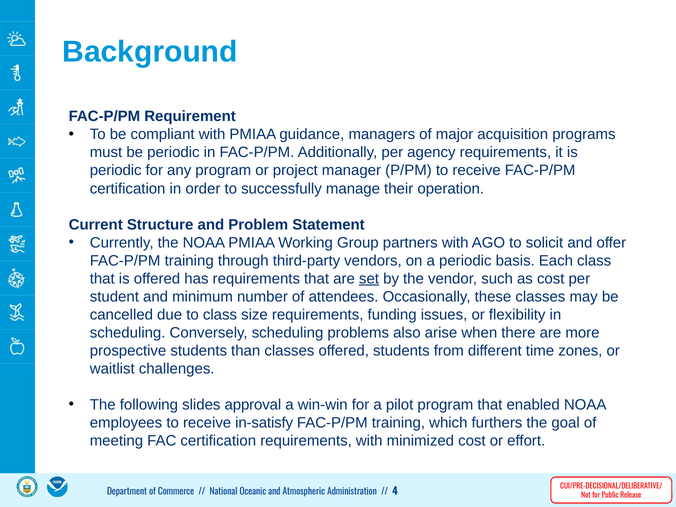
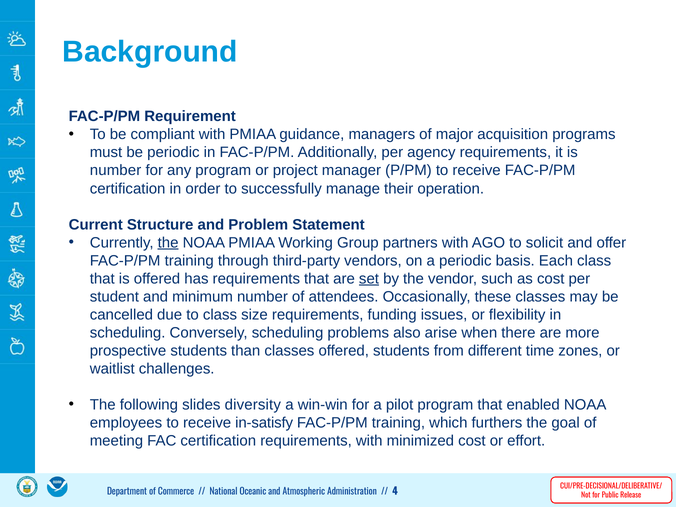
periodic: periodic -> number (116, 171)
the underline: none -> present (168, 243)
approval: approval -> diversity (253, 405)
